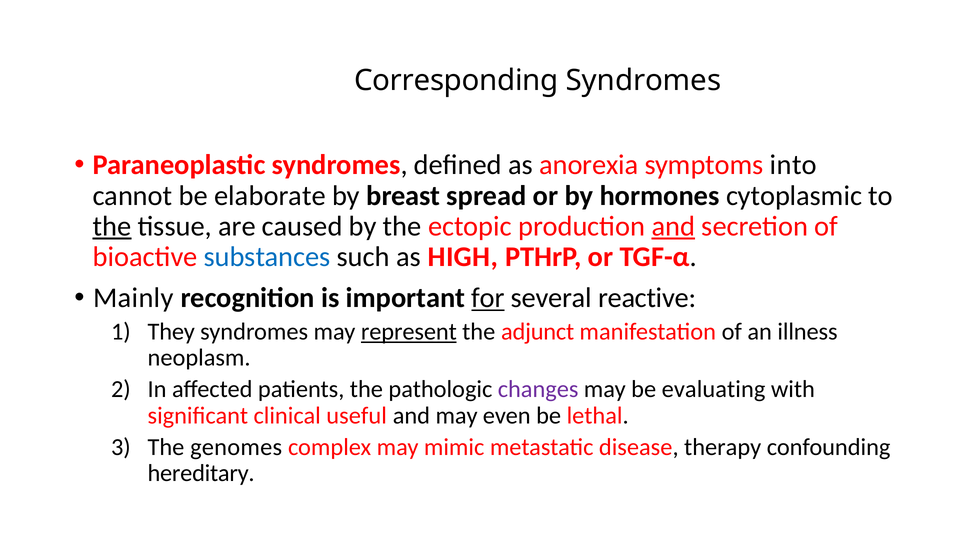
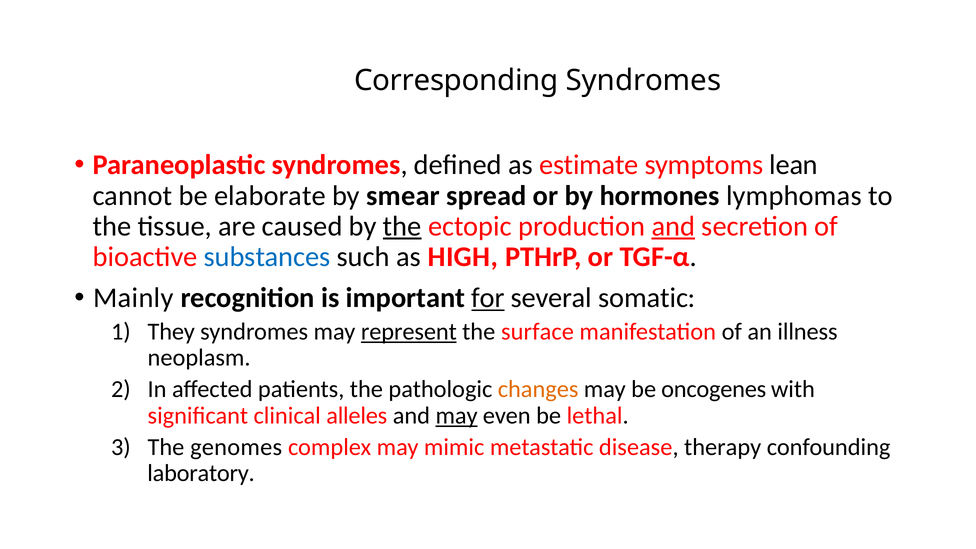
anorexia: anorexia -> estimate (589, 165)
into: into -> lean (794, 165)
breast: breast -> smear (403, 196)
cytoplasmic: cytoplasmic -> lymphomas (794, 196)
the underline: present -> none (112, 226)
the underline: none -> present (402, 226)
reactive: reactive -> somatic (647, 298)
adjunct: adjunct -> surface (537, 332)
changes colour: purple -> orange (538, 389)
evaluating: evaluating -> oncogenes (714, 389)
useful: useful -> alleles (357, 416)
may underline: none -> present (457, 416)
hereditary: hereditary -> laboratory (201, 473)
